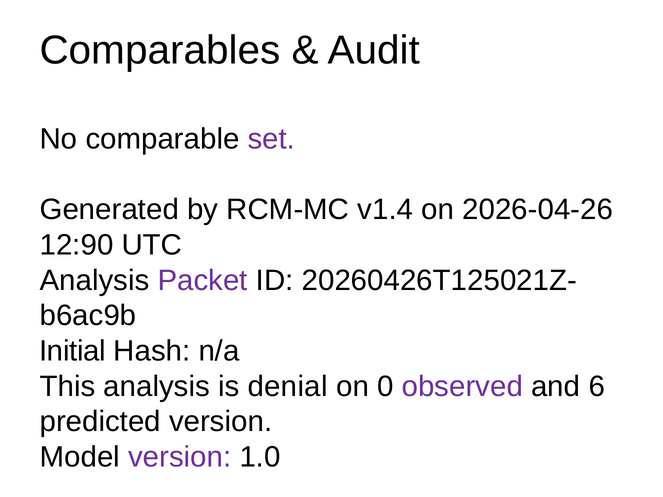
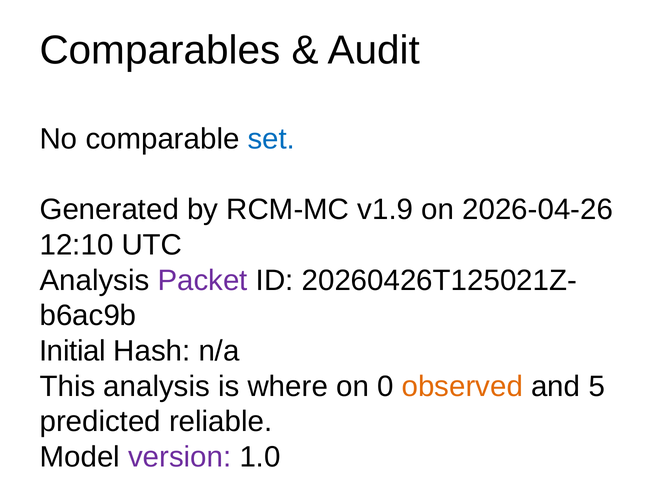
set colour: purple -> blue (271, 139)
v1.4: v1.4 -> v1.9 (385, 210)
12:90: 12:90 -> 12:10 (77, 245)
denial: denial -> where (288, 387)
observed colour: purple -> orange (462, 387)
6: 6 -> 5 (597, 387)
predicted version: version -> reliable (221, 422)
